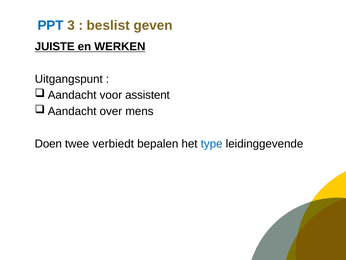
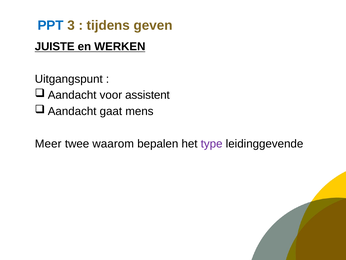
beslist: beslist -> tijdens (108, 26)
over: over -> gaat (111, 111)
Doen: Doen -> Meer (48, 143)
verbiedt: verbiedt -> waarom (113, 143)
type colour: blue -> purple (212, 143)
